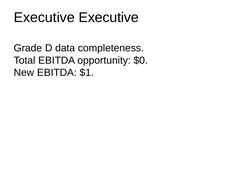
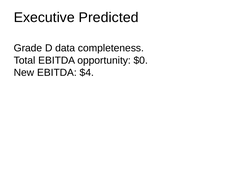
Executive Executive: Executive -> Predicted (109, 17)
$1: $1 -> $4 (87, 73)
